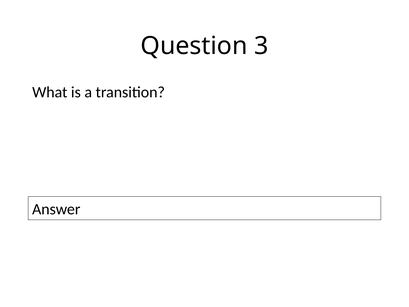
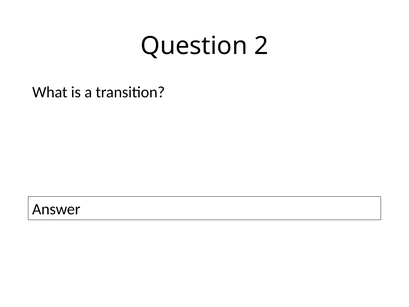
3: 3 -> 2 (261, 46)
